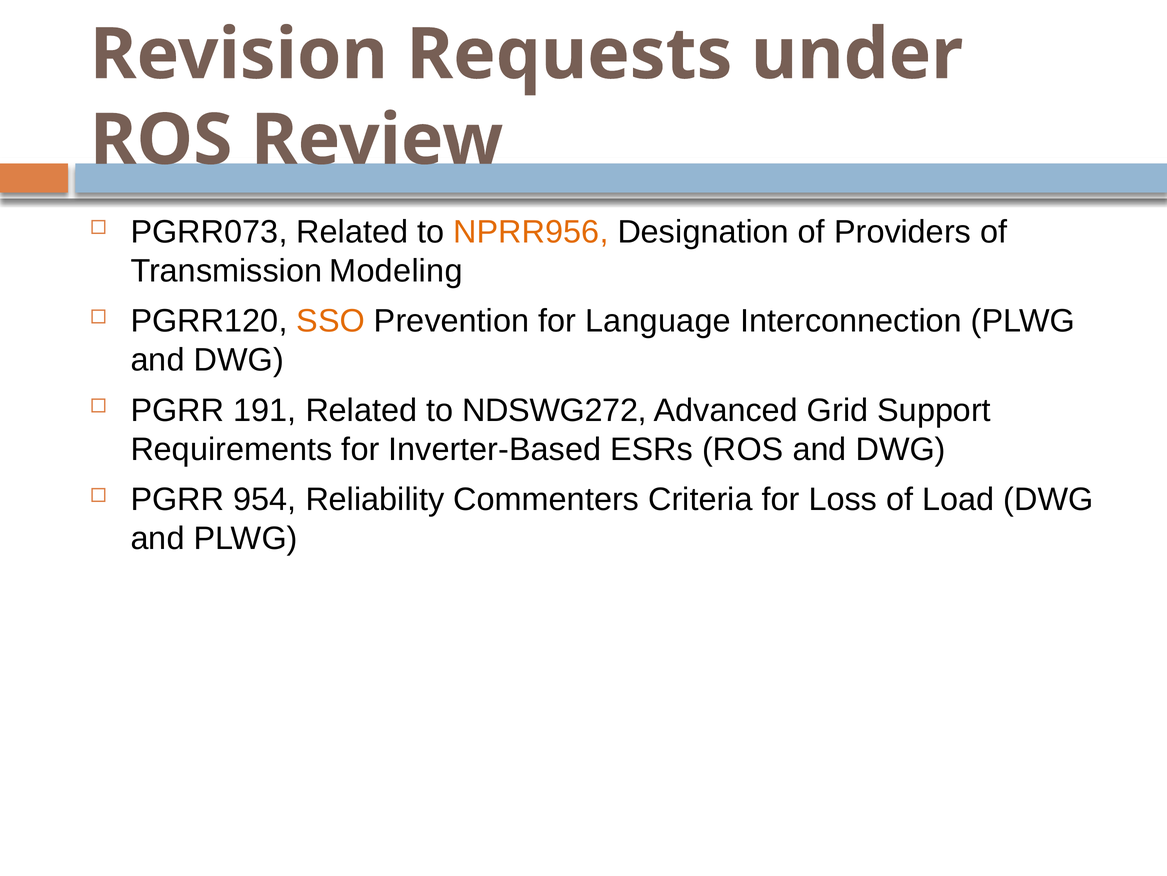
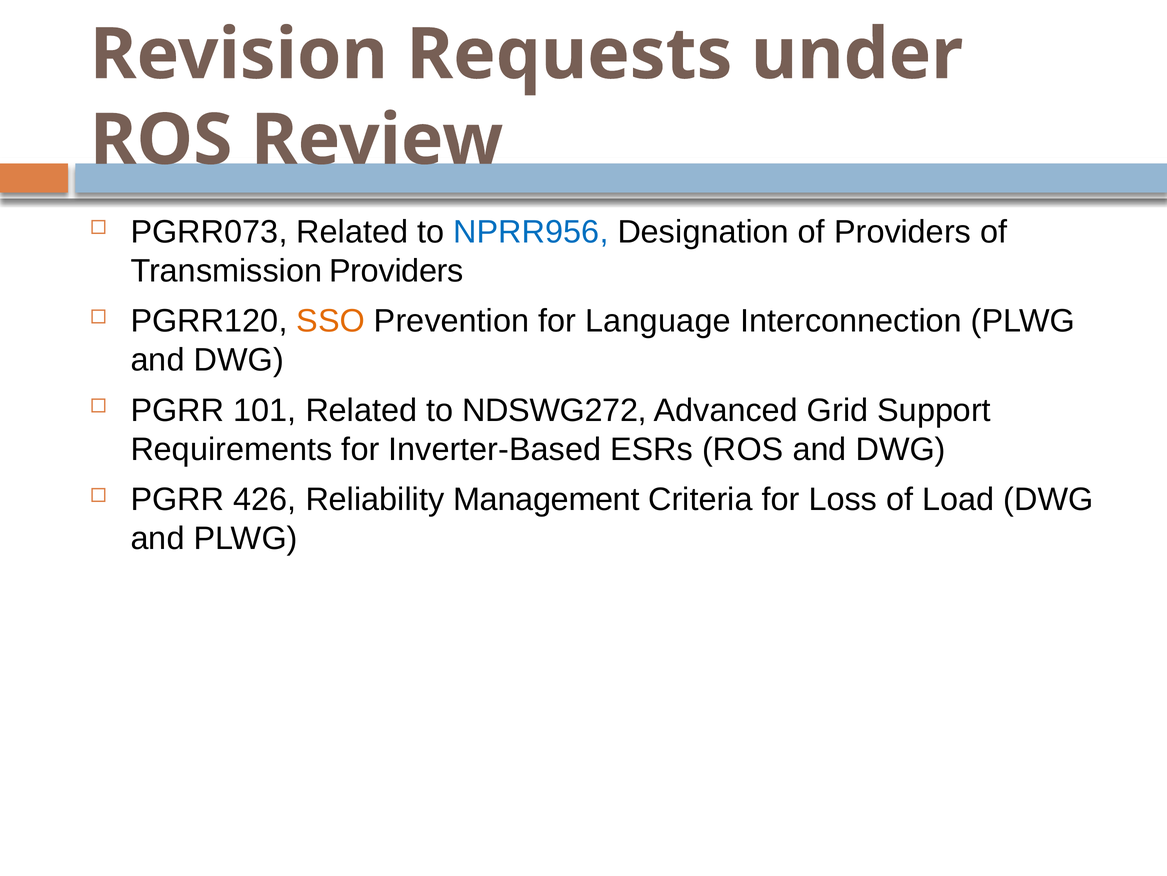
NPRR956 colour: orange -> blue (531, 232)
Transmission Modeling: Modeling -> Providers (396, 271)
191: 191 -> 101 (265, 410)
954: 954 -> 426 (265, 499)
Commenters: Commenters -> Management (546, 499)
